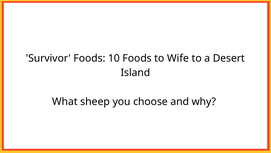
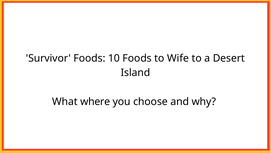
sheep: sheep -> where (95, 101)
